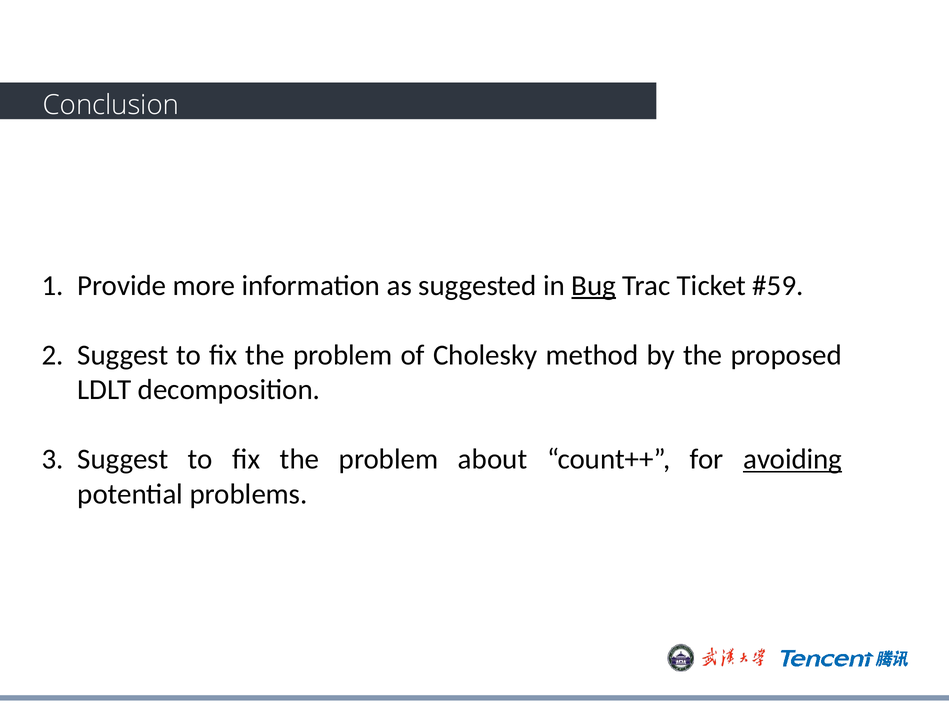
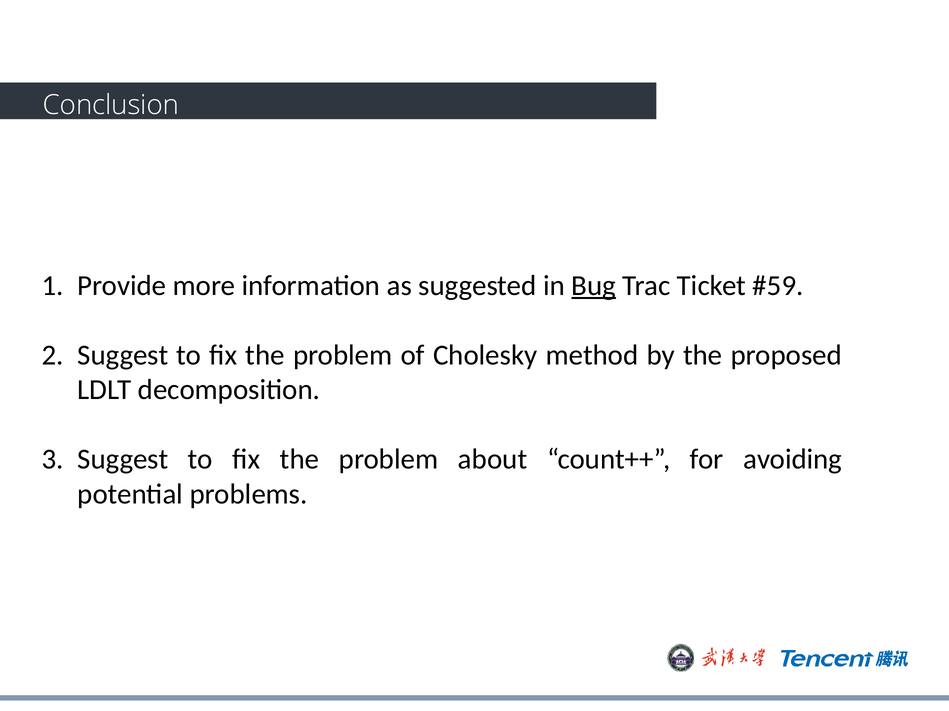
avoiding underline: present -> none (793, 460)
